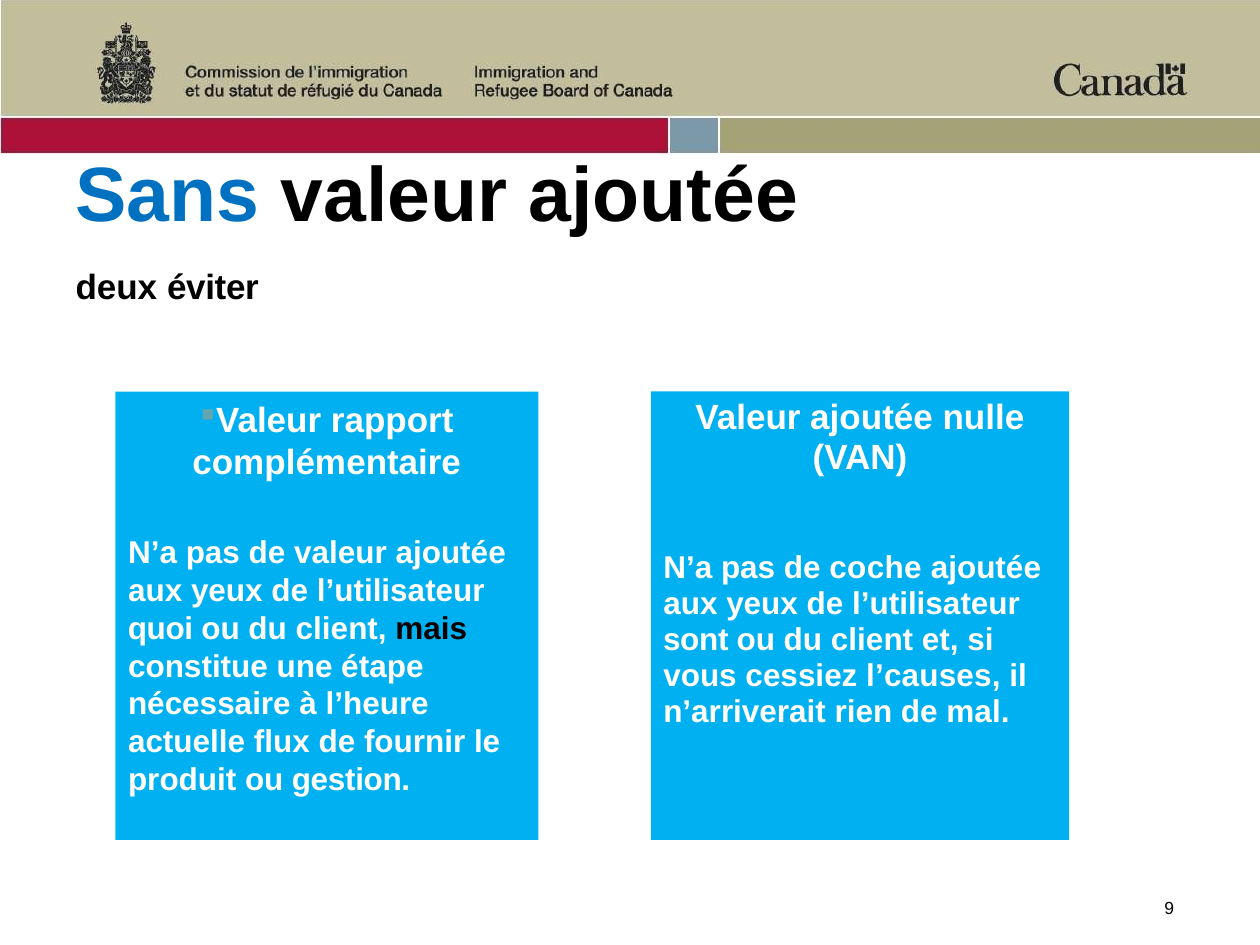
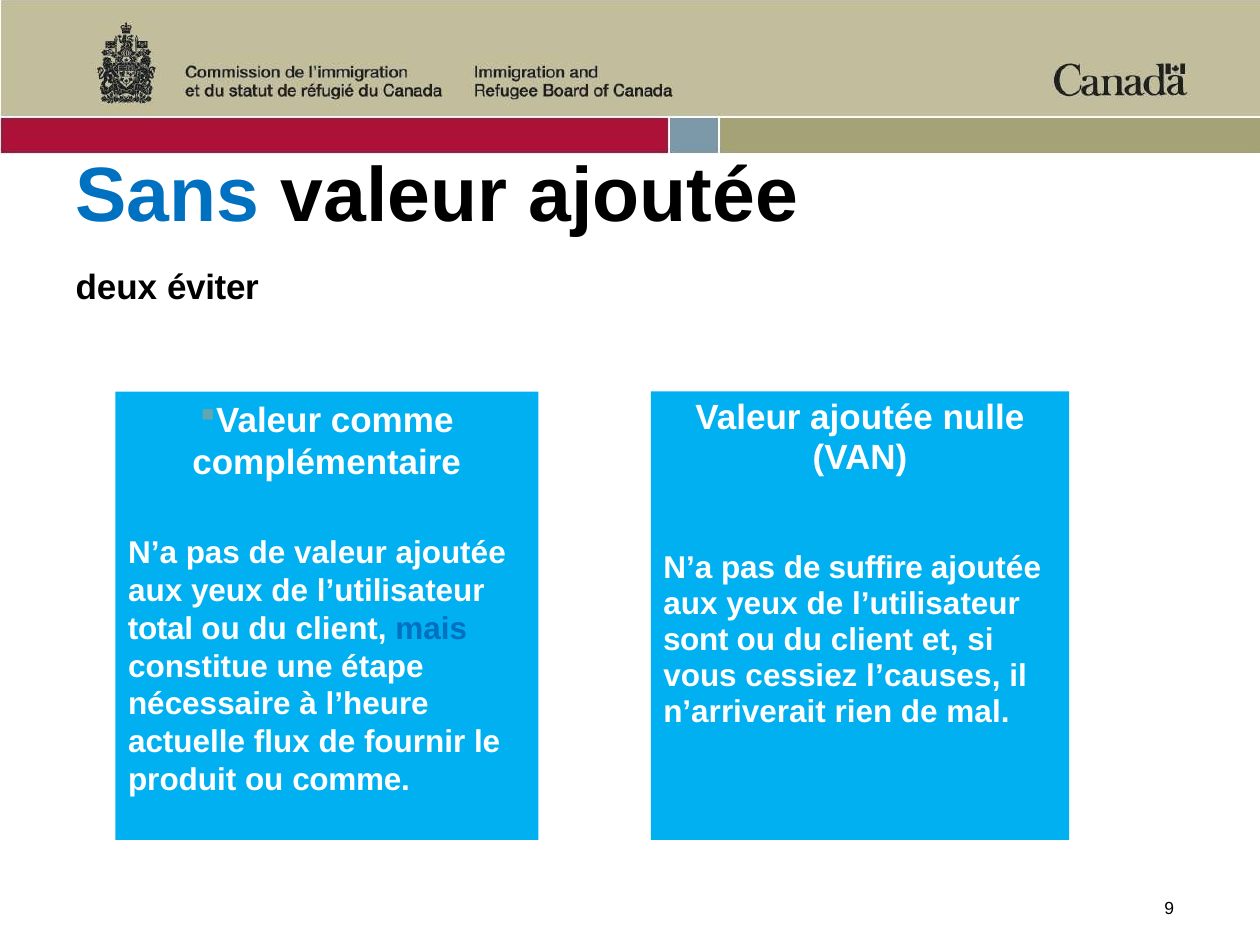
rapport: rapport -> comme (392, 421)
coche: coche -> suffire (876, 569)
quoi: quoi -> total (160, 629)
mais colour: black -> blue (431, 629)
ou gestion: gestion -> comme (351, 780)
